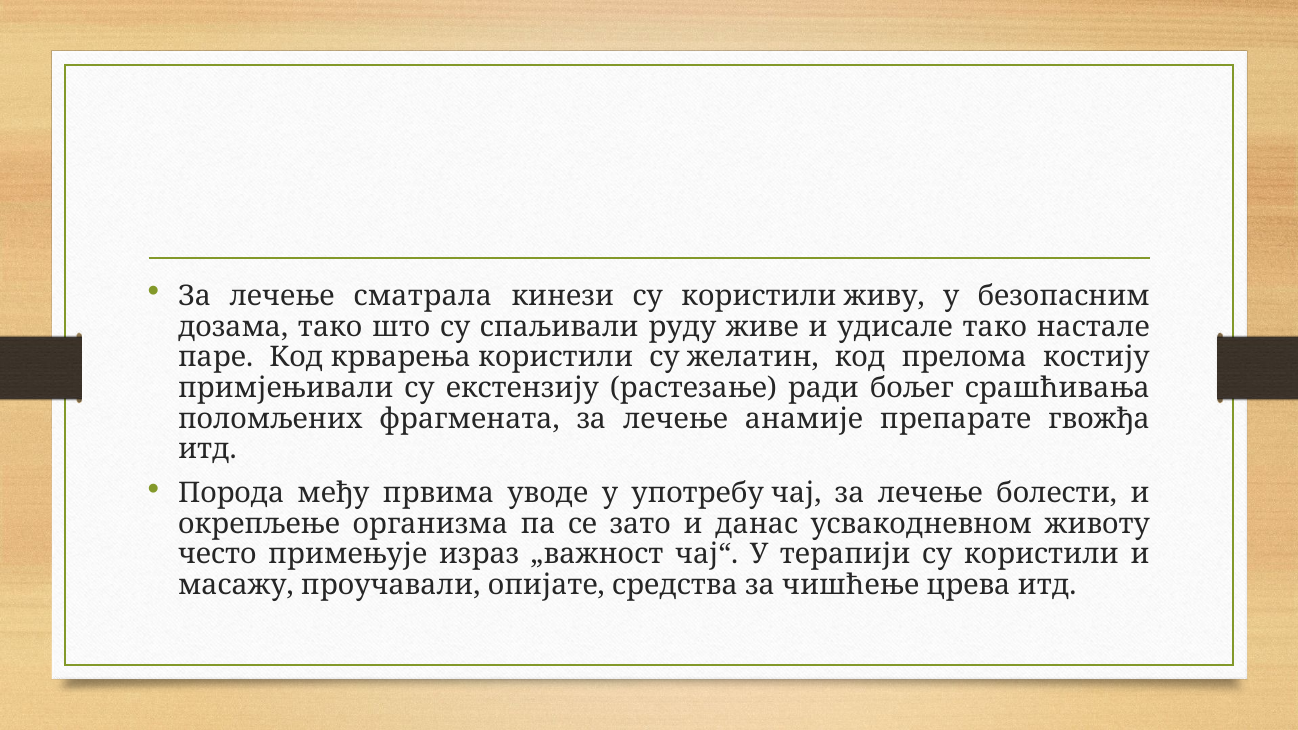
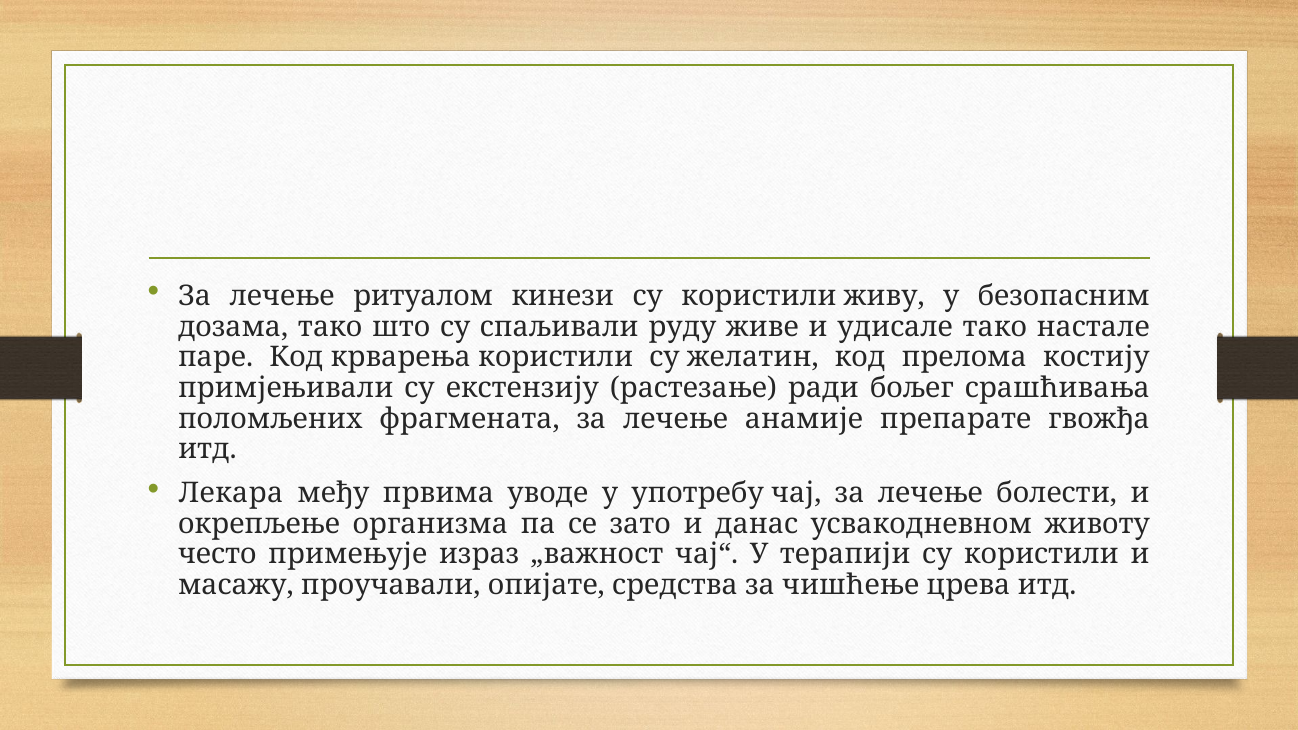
сматрала: сматрала -> ритуалом (423, 296)
Порода: Порода -> Лекара (231, 493)
